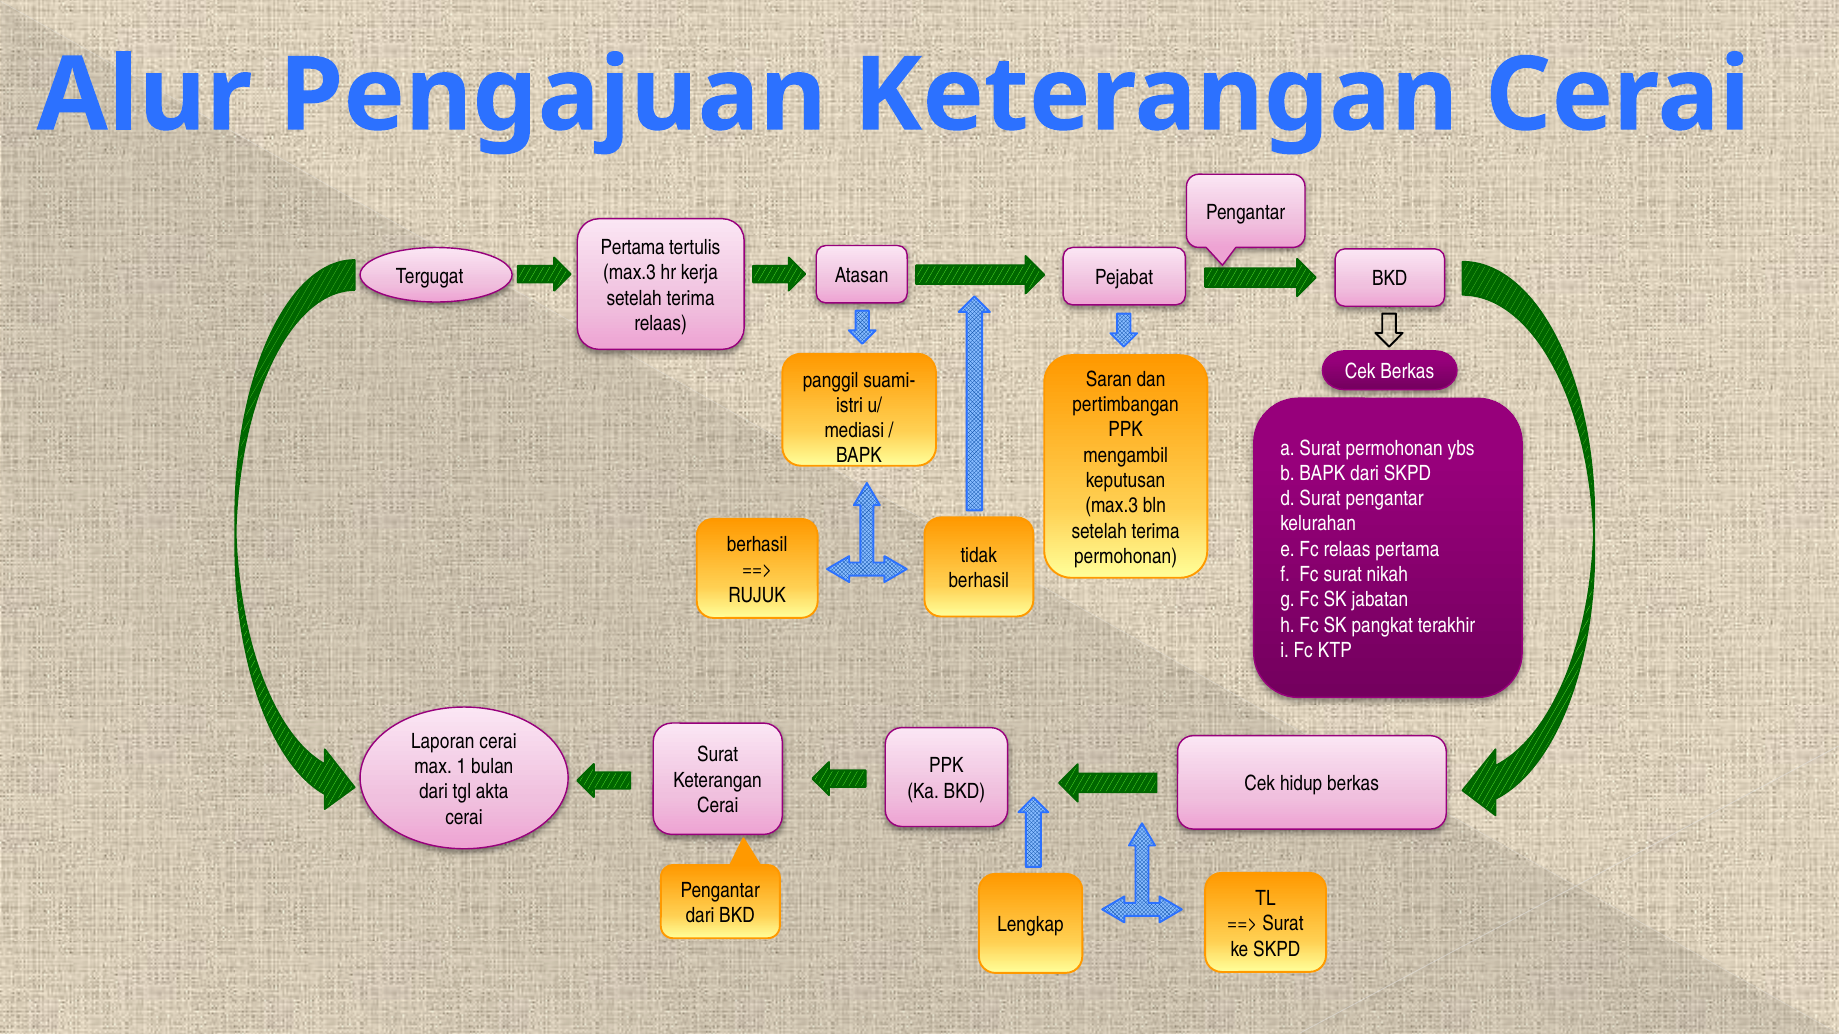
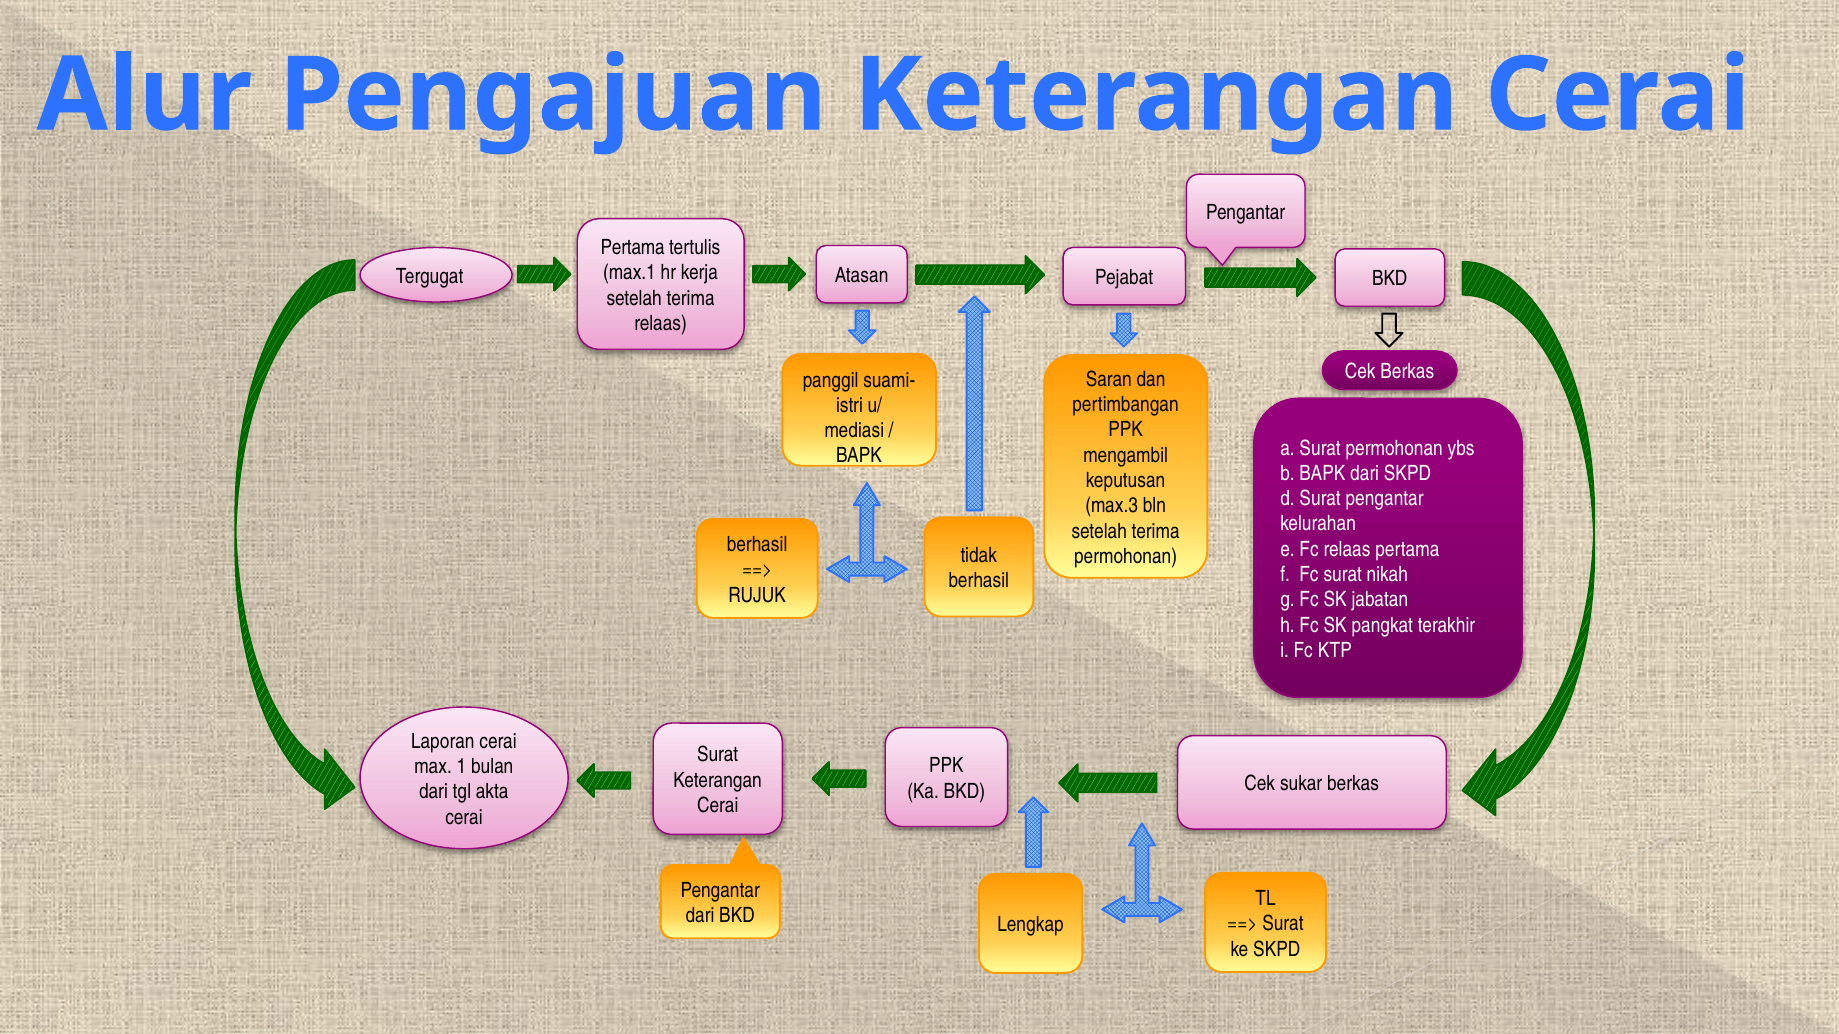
max.3: max.3 -> max.1 (629, 273)
hidup: hidup -> sukar (1301, 784)
